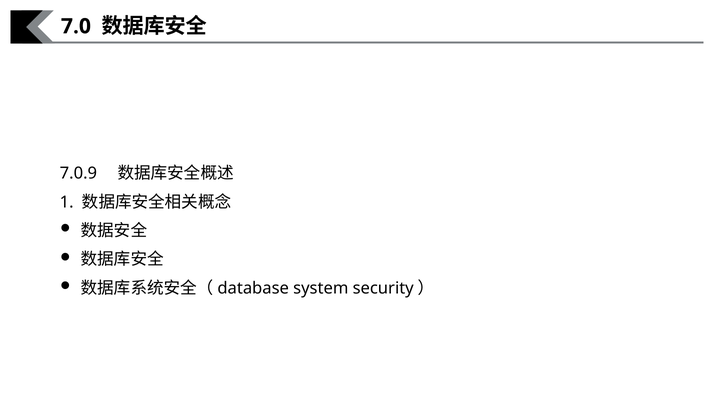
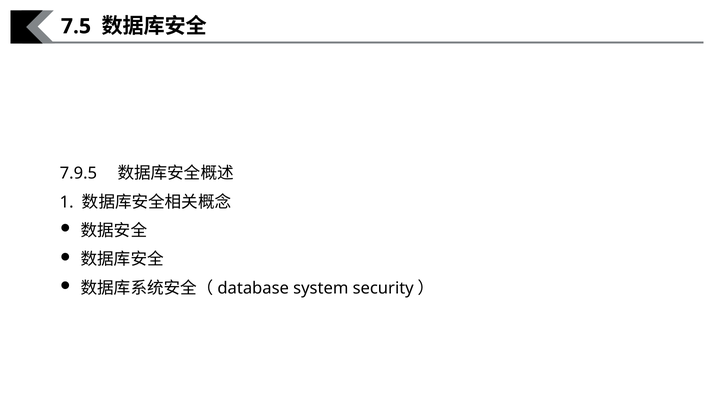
7.0: 7.0 -> 7.5 (76, 26)
7.0.9: 7.0.9 -> 7.9.5 (78, 173)
